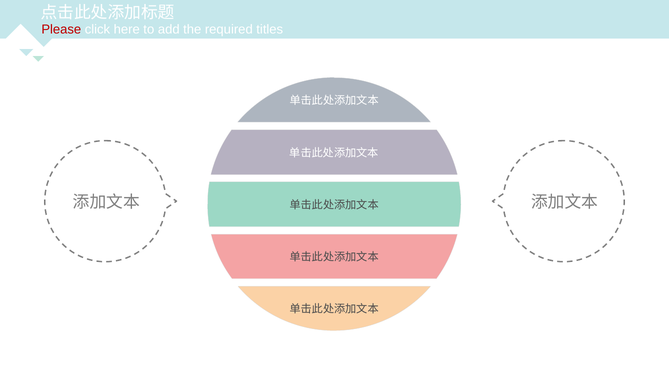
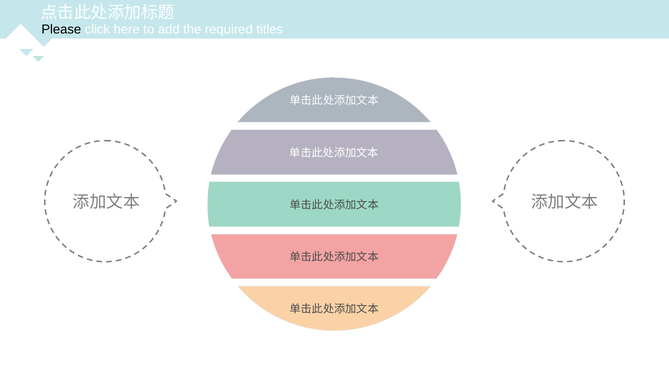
Please colour: red -> black (61, 30)
